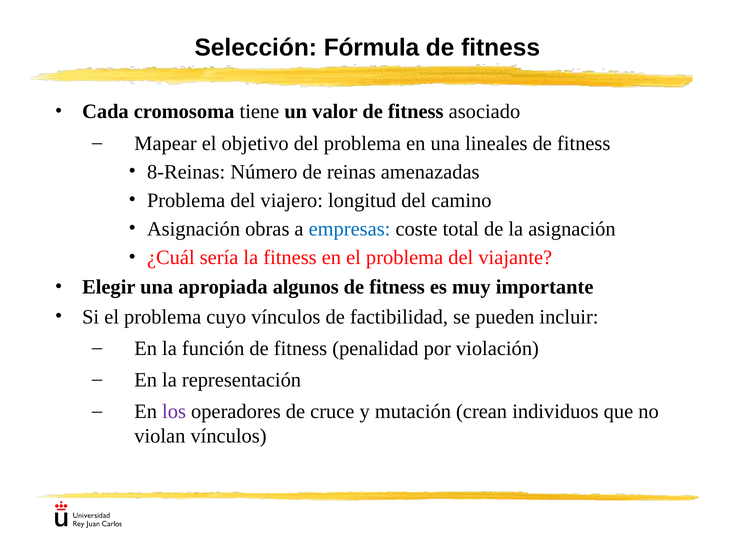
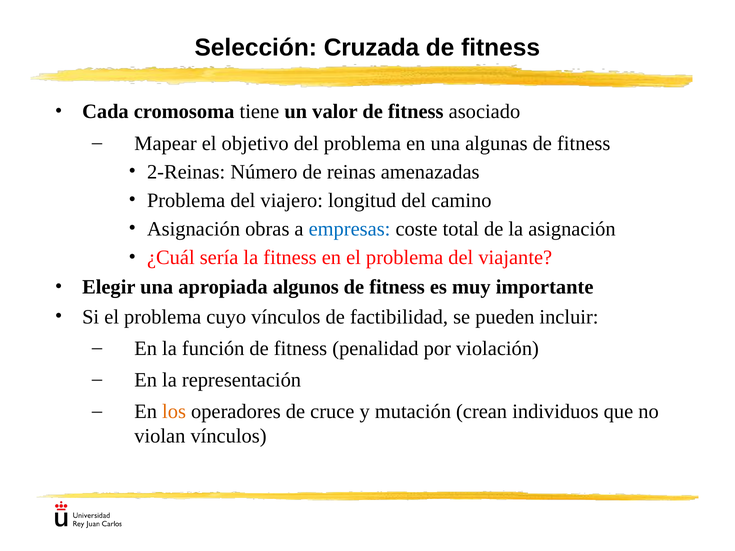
Fórmula: Fórmula -> Cruzada (371, 48)
lineales: lineales -> algunas (496, 143)
8-Reinas: 8-Reinas -> 2-Reinas (186, 172)
los colour: purple -> orange (174, 412)
